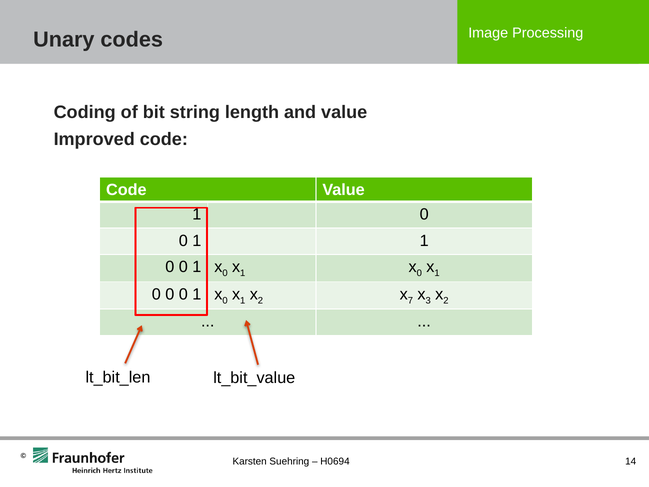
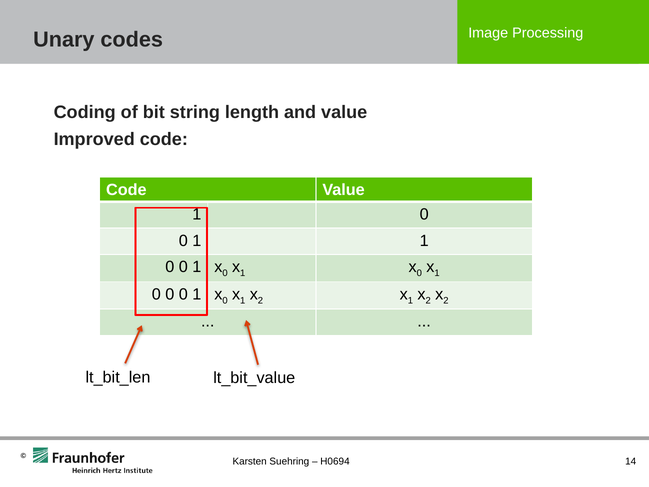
7: 7 -> 1 (410, 300)
3: 3 -> 2 (428, 300)
